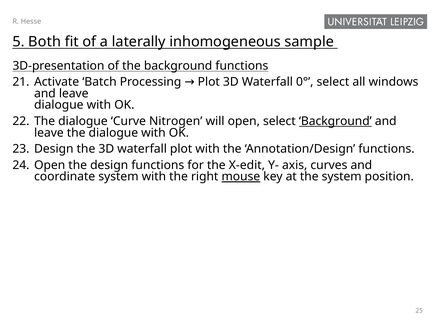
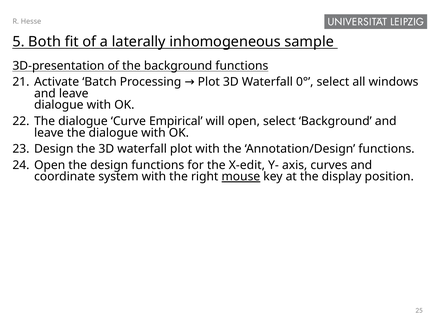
Nitrogen: Nitrogen -> Empirical (176, 121)
Background underline: present -> none (335, 121)
the system: system -> display (342, 177)
